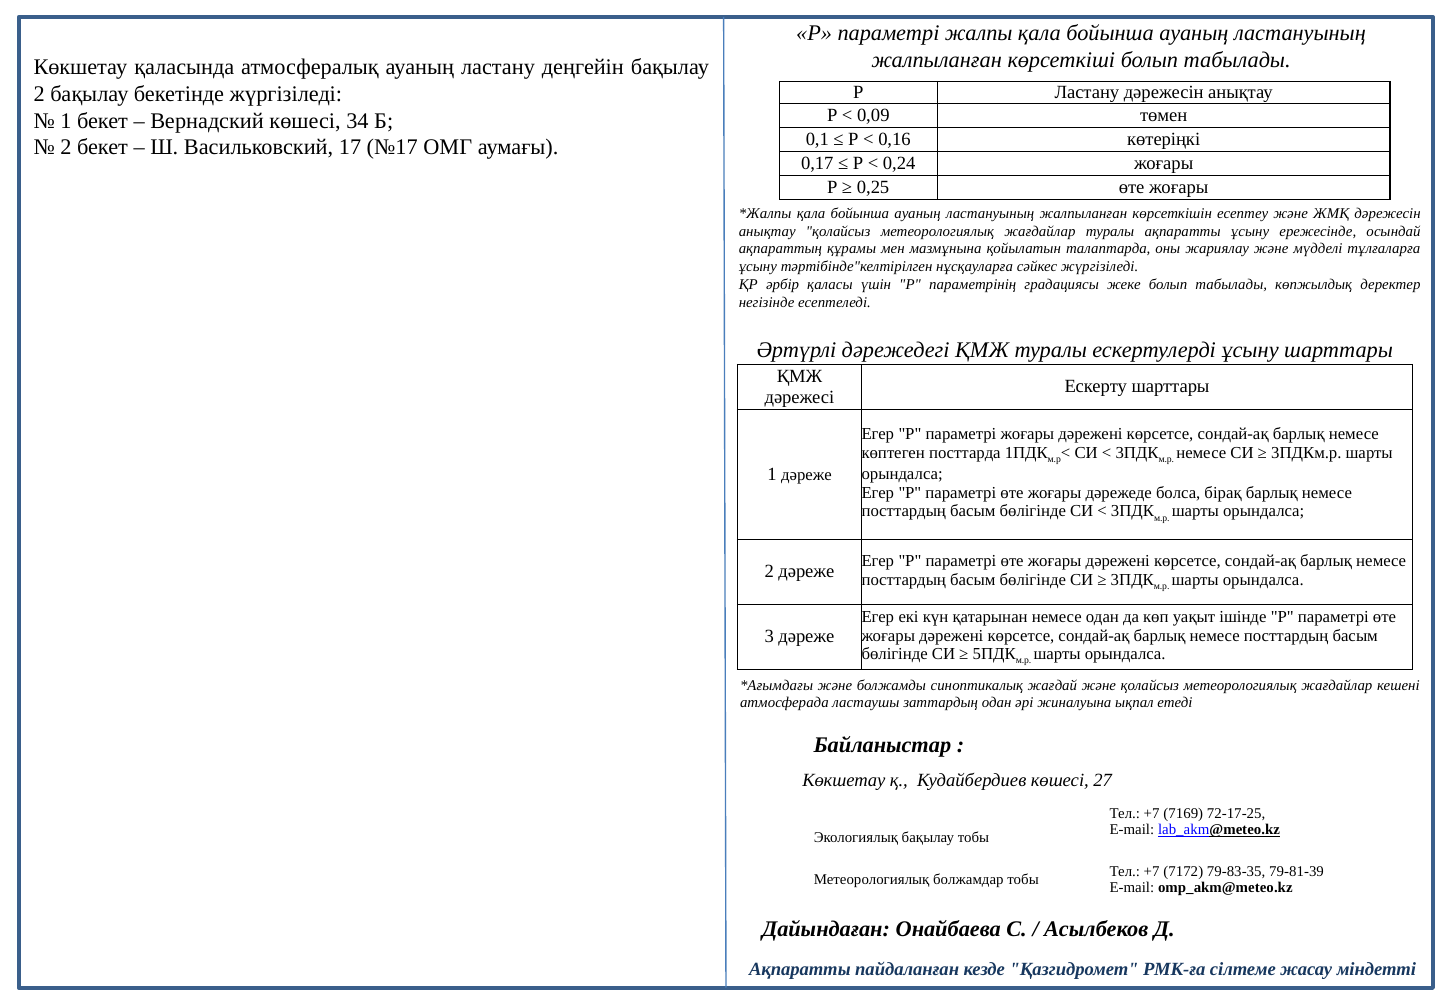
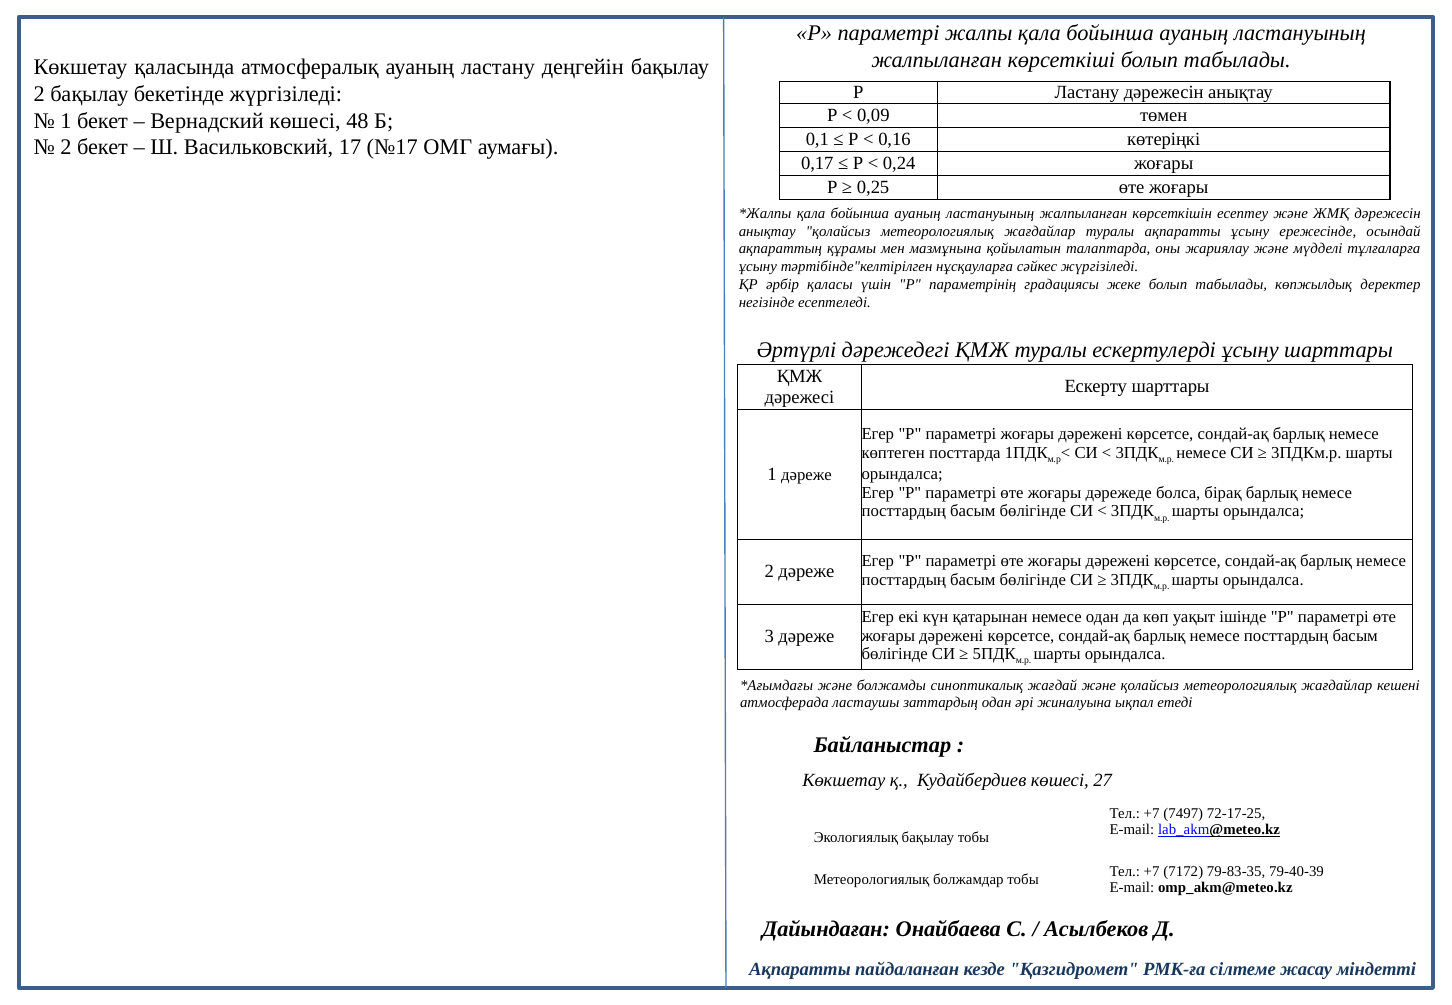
34: 34 -> 48 (357, 121)
7169: 7169 -> 7497 (1183, 813)
79-81-39: 79-81-39 -> 79-40-39 (1297, 871)
